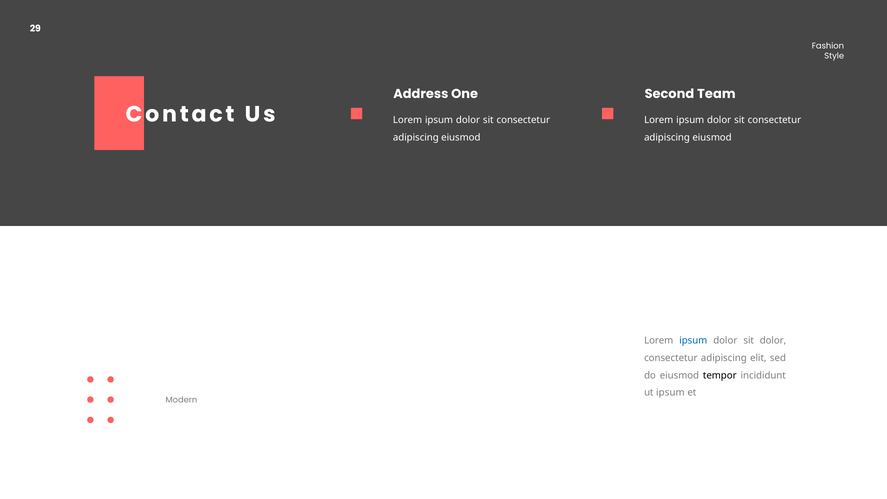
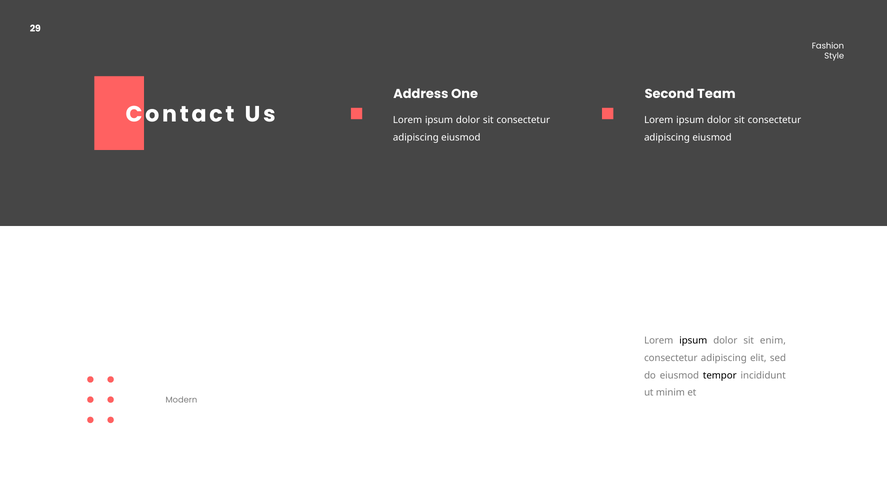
ipsum colour: blue -> black (693, 340)
sit dolor: dolor -> enim (773, 340)
ut ipsum: ipsum -> minim (670, 393)
